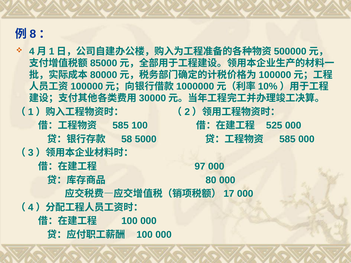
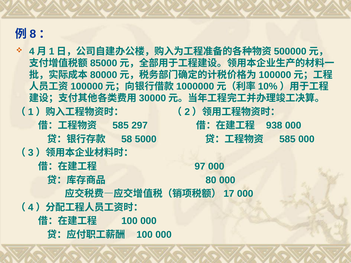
585 100: 100 -> 297 (140, 126)
525: 525 -> 938 (274, 126)
